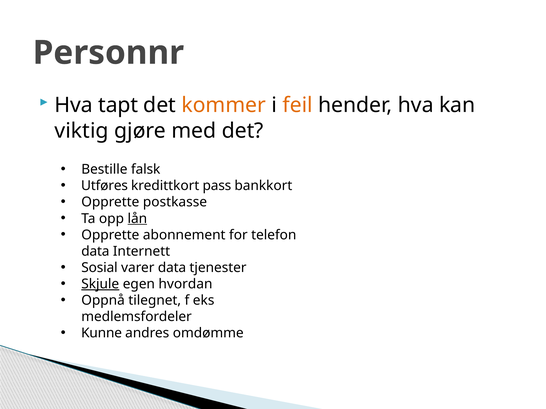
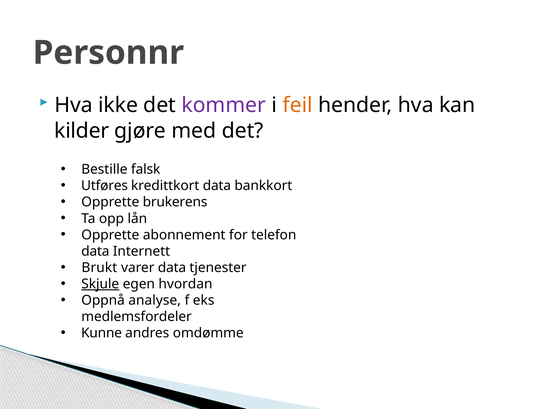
tapt: tapt -> ikke (118, 105)
kommer colour: orange -> purple (224, 105)
viktig: viktig -> kilder (82, 131)
kredittkort pass: pass -> data (217, 186)
postkasse: postkasse -> brukerens (175, 202)
lån underline: present -> none (137, 219)
Sosial: Sosial -> Brukt (99, 268)
tilegnet: tilegnet -> analyse (155, 301)
